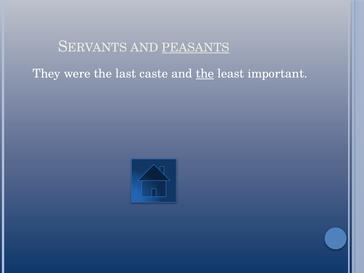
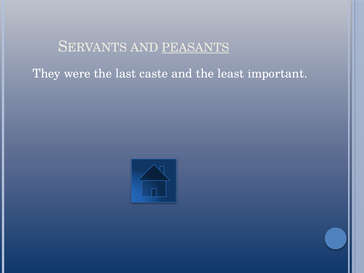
the underline: present -> none (205, 74)
